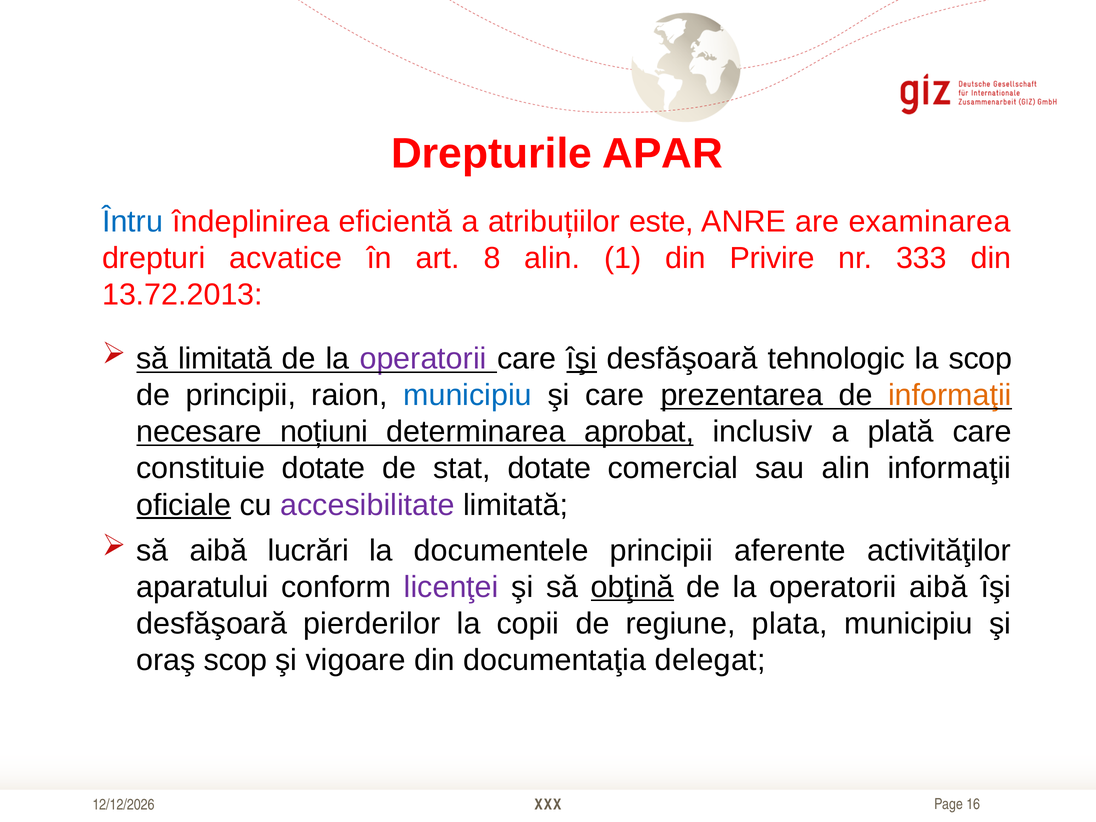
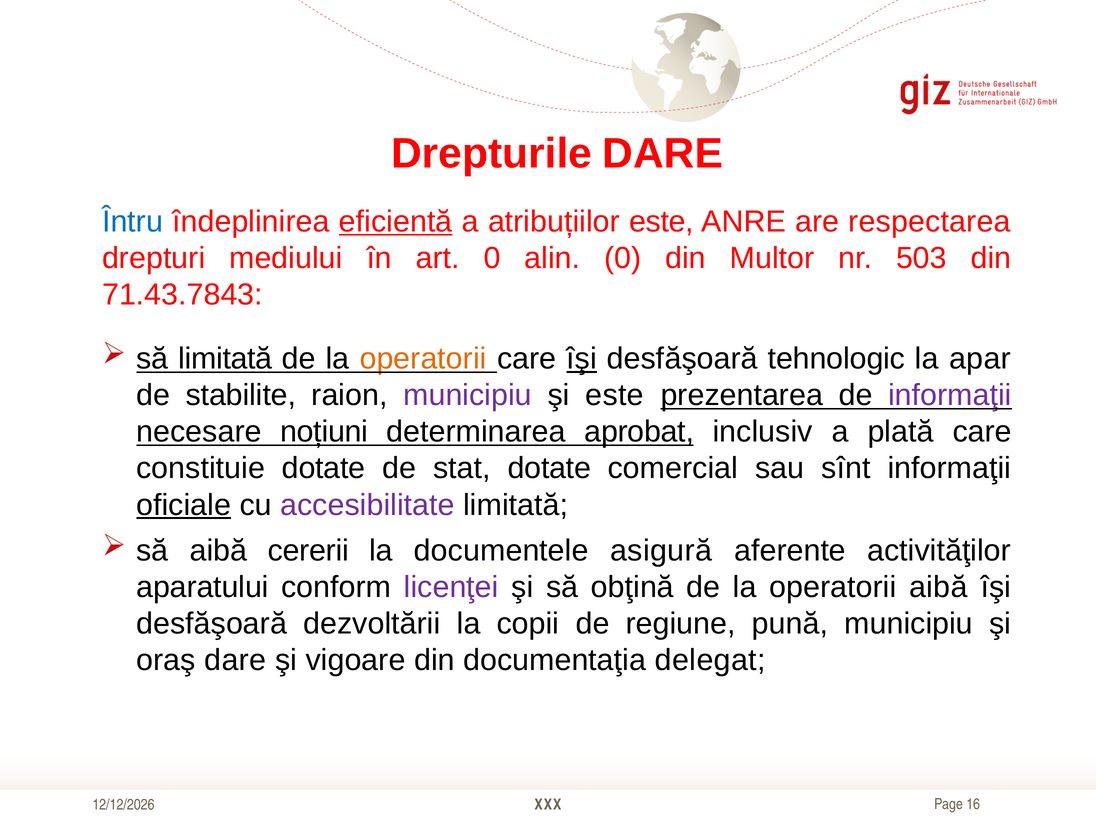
Drepturile APAR: APAR -> DARE (663, 153)
eficientă underline: none -> present (396, 222)
examinarea: examinarea -> respectarea (930, 222)
acvatice: acvatice -> mediului (286, 258)
art 8: 8 -> 0 (492, 258)
alin 1: 1 -> 0 (623, 258)
Privire: Privire -> Multor (772, 258)
333: 333 -> 503 (921, 258)
13.72.2013: 13.72.2013 -> 71.43.7843 (182, 295)
operatorii colour: purple -> orange (423, 359)
la scop: scop -> apar (980, 359)
de principii: principii -> stabilite (241, 395)
municipiu colour: blue -> purple (468, 395)
şi care: care -> este (615, 395)
informaţii colour: orange -> purple (950, 395)
sau alin: alin -> sînt (846, 468)
lucrări: lucrări -> cererii (308, 551)
documentele principii: principii -> asigură (661, 551)
obţină underline: present -> none (632, 587)
pierderilor: pierderilor -> dezvoltării (372, 624)
plata: plata -> pună (790, 624)
oraş scop: scop -> dare (235, 660)
